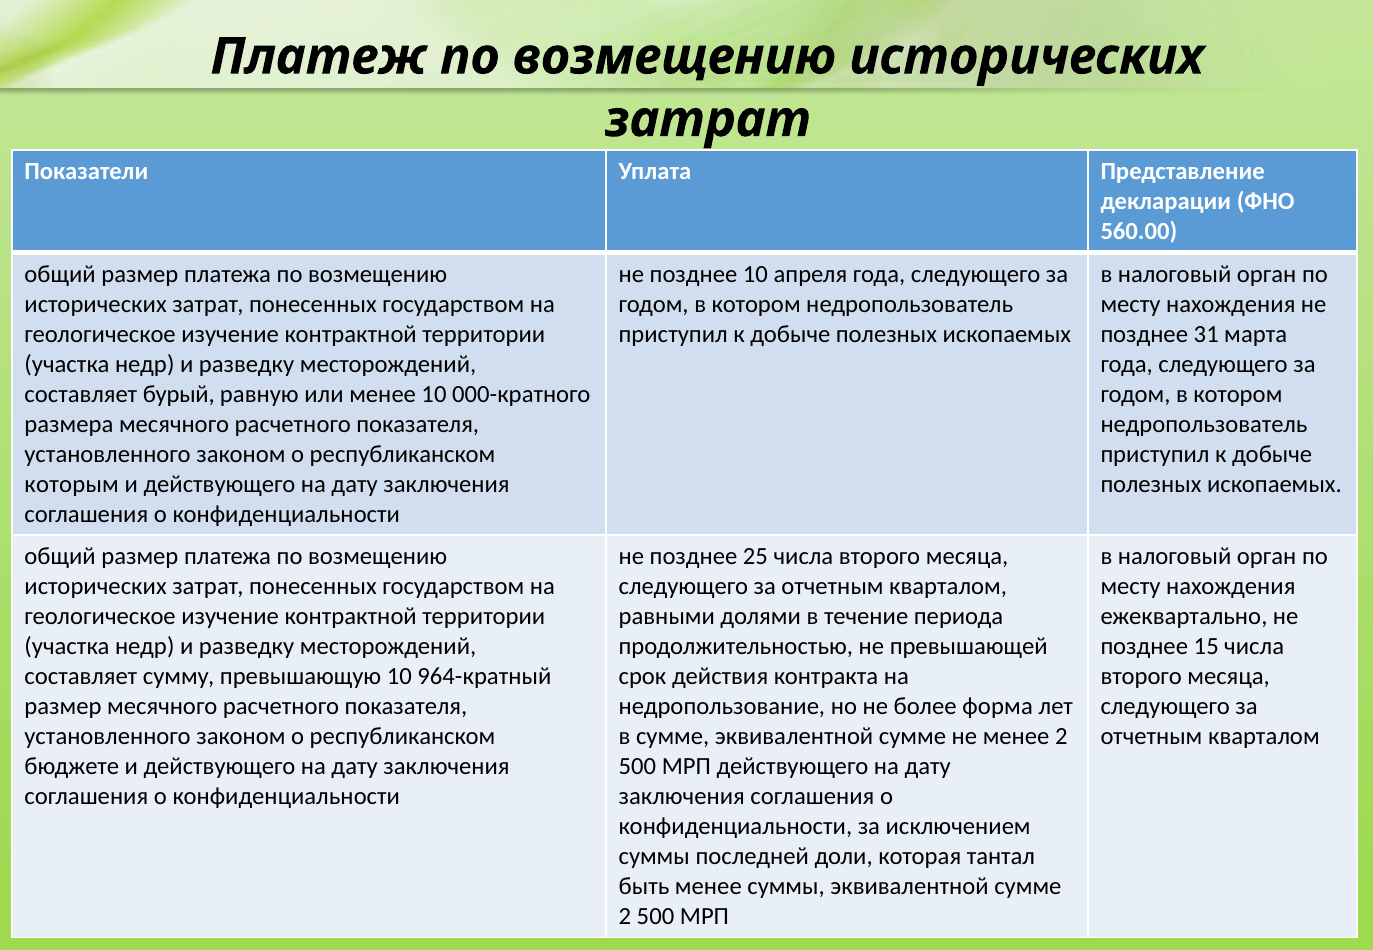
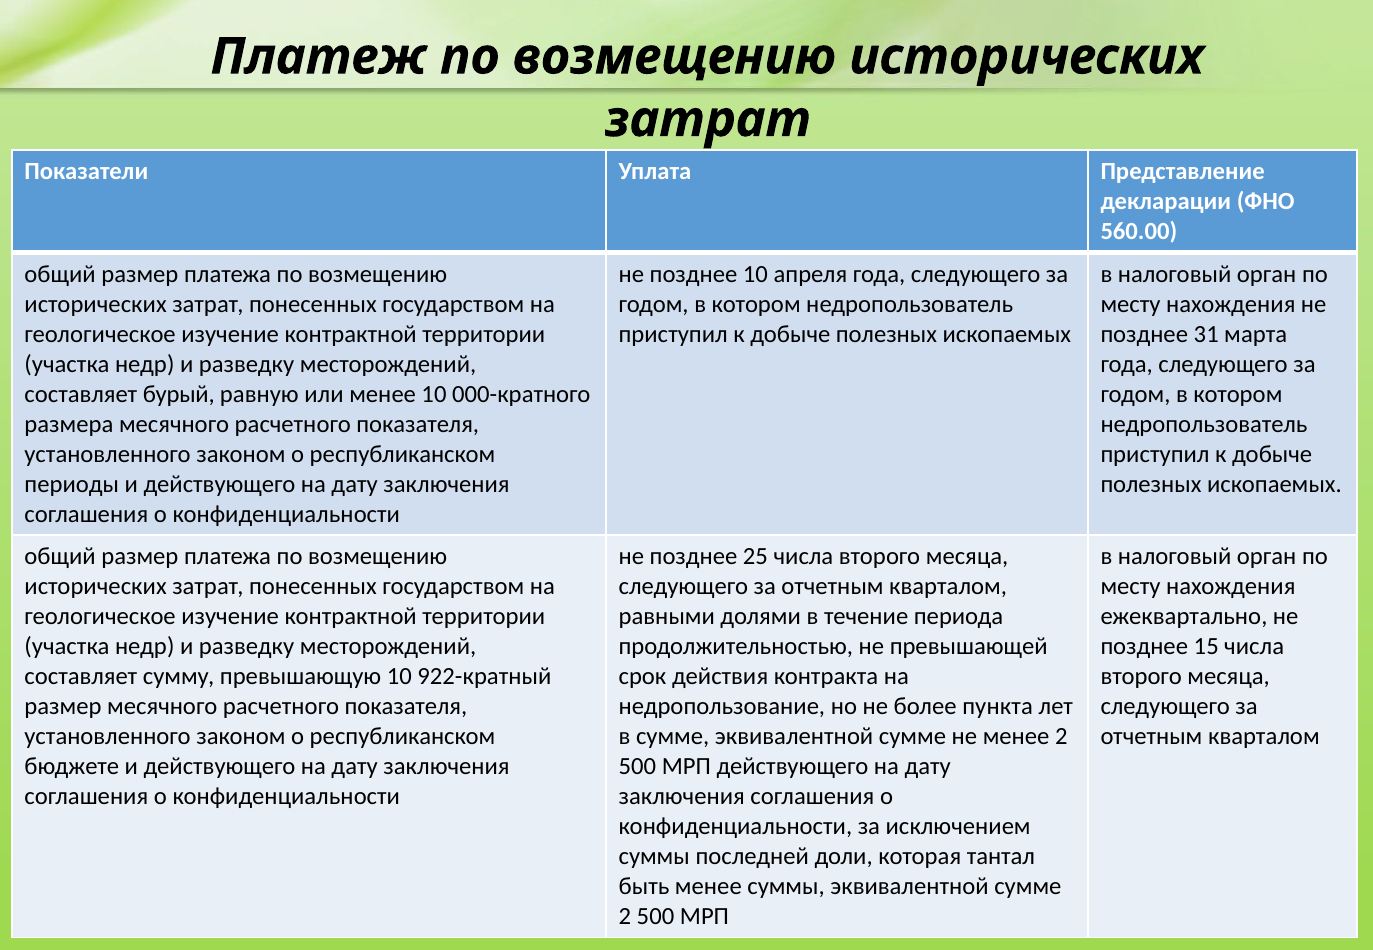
которым: которым -> периоды (72, 484)
964-кратный: 964-кратный -> 922-кратный (484, 677)
форма: форма -> пункта (998, 707)
